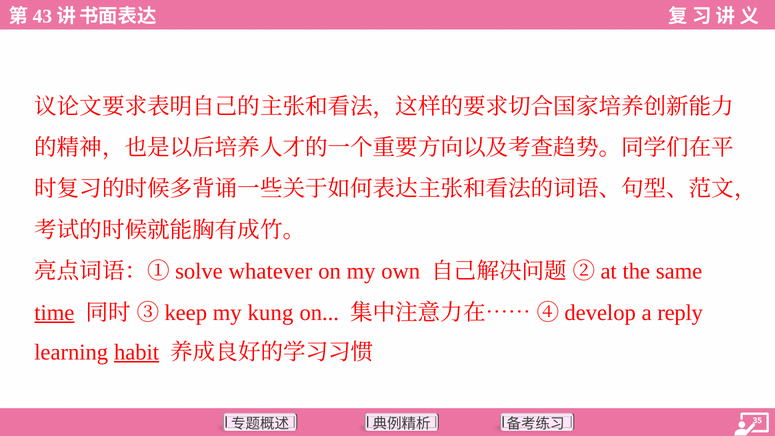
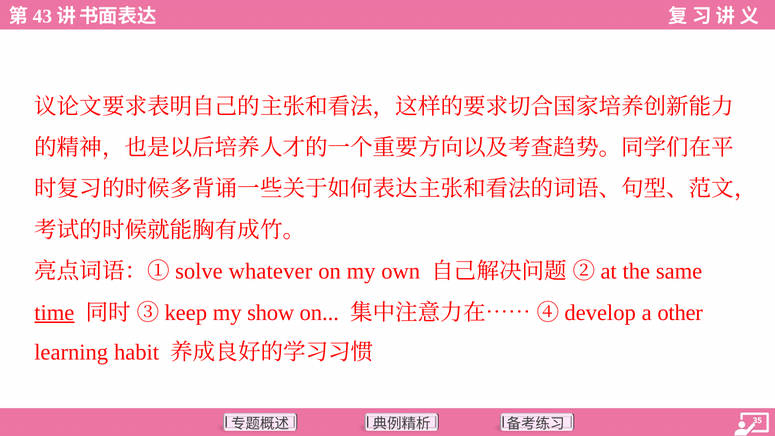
kung: kung -> show (271, 312)
reply: reply -> other (680, 312)
habit underline: present -> none (137, 352)
